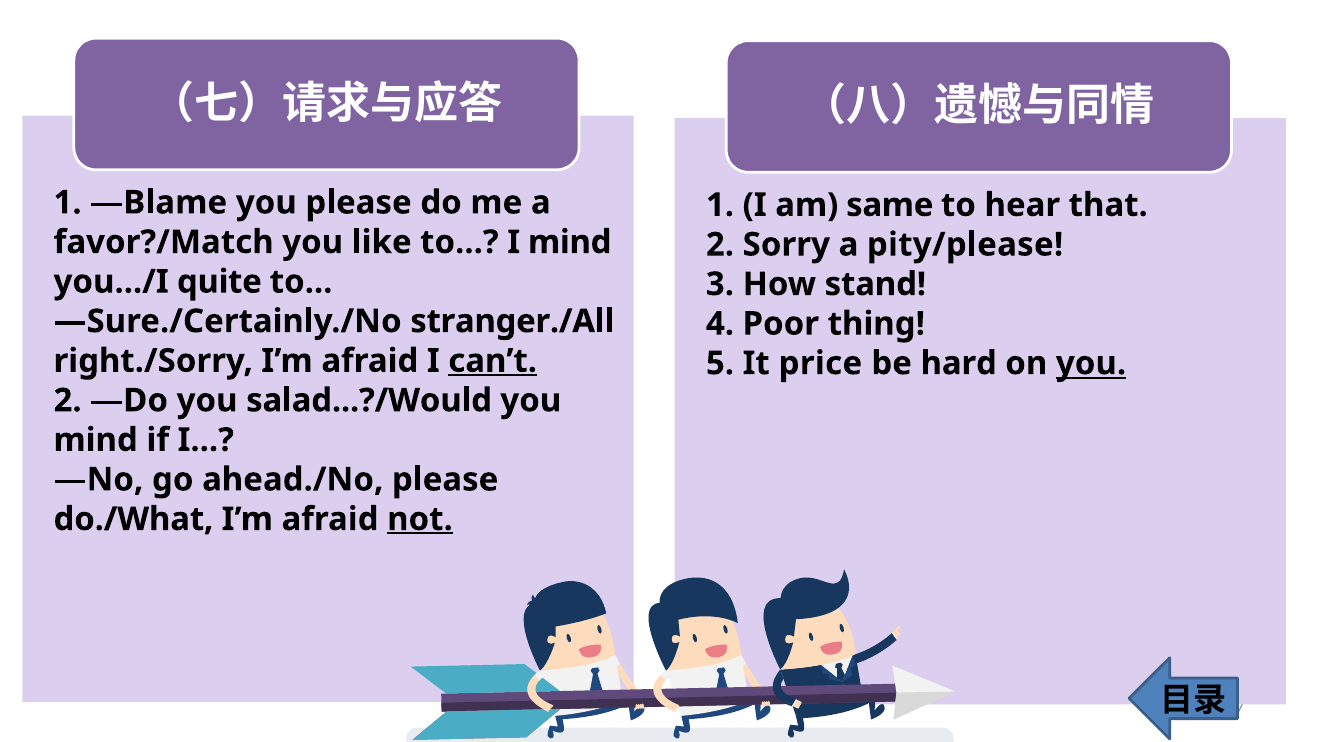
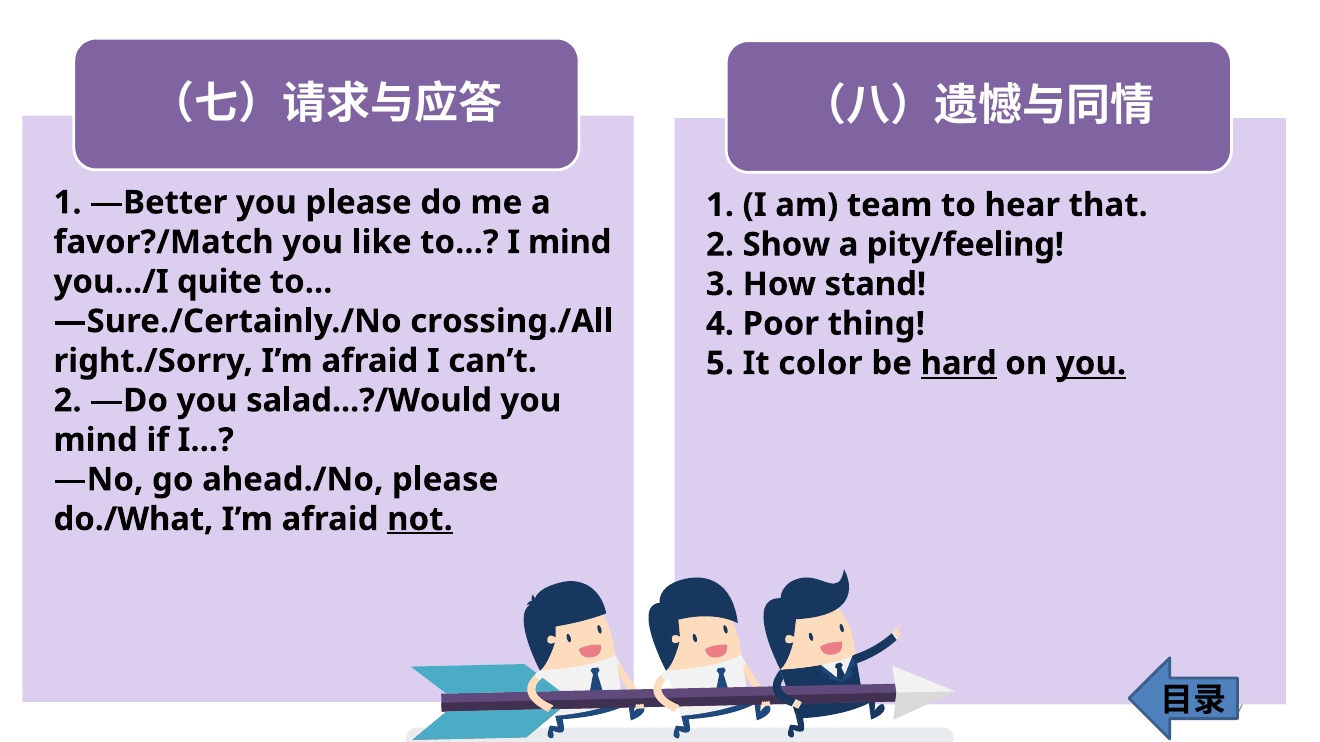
—Blame: —Blame -> —Better (159, 203)
same: same -> team (890, 205)
Sorry: Sorry -> Show (786, 245)
pity/please: pity/please -> pity/feeling (965, 245)
stranger./All: stranger./All -> crossing./All (512, 322)
can’t underline: present -> none (493, 361)
price: price -> color (820, 364)
hard underline: none -> present (959, 364)
